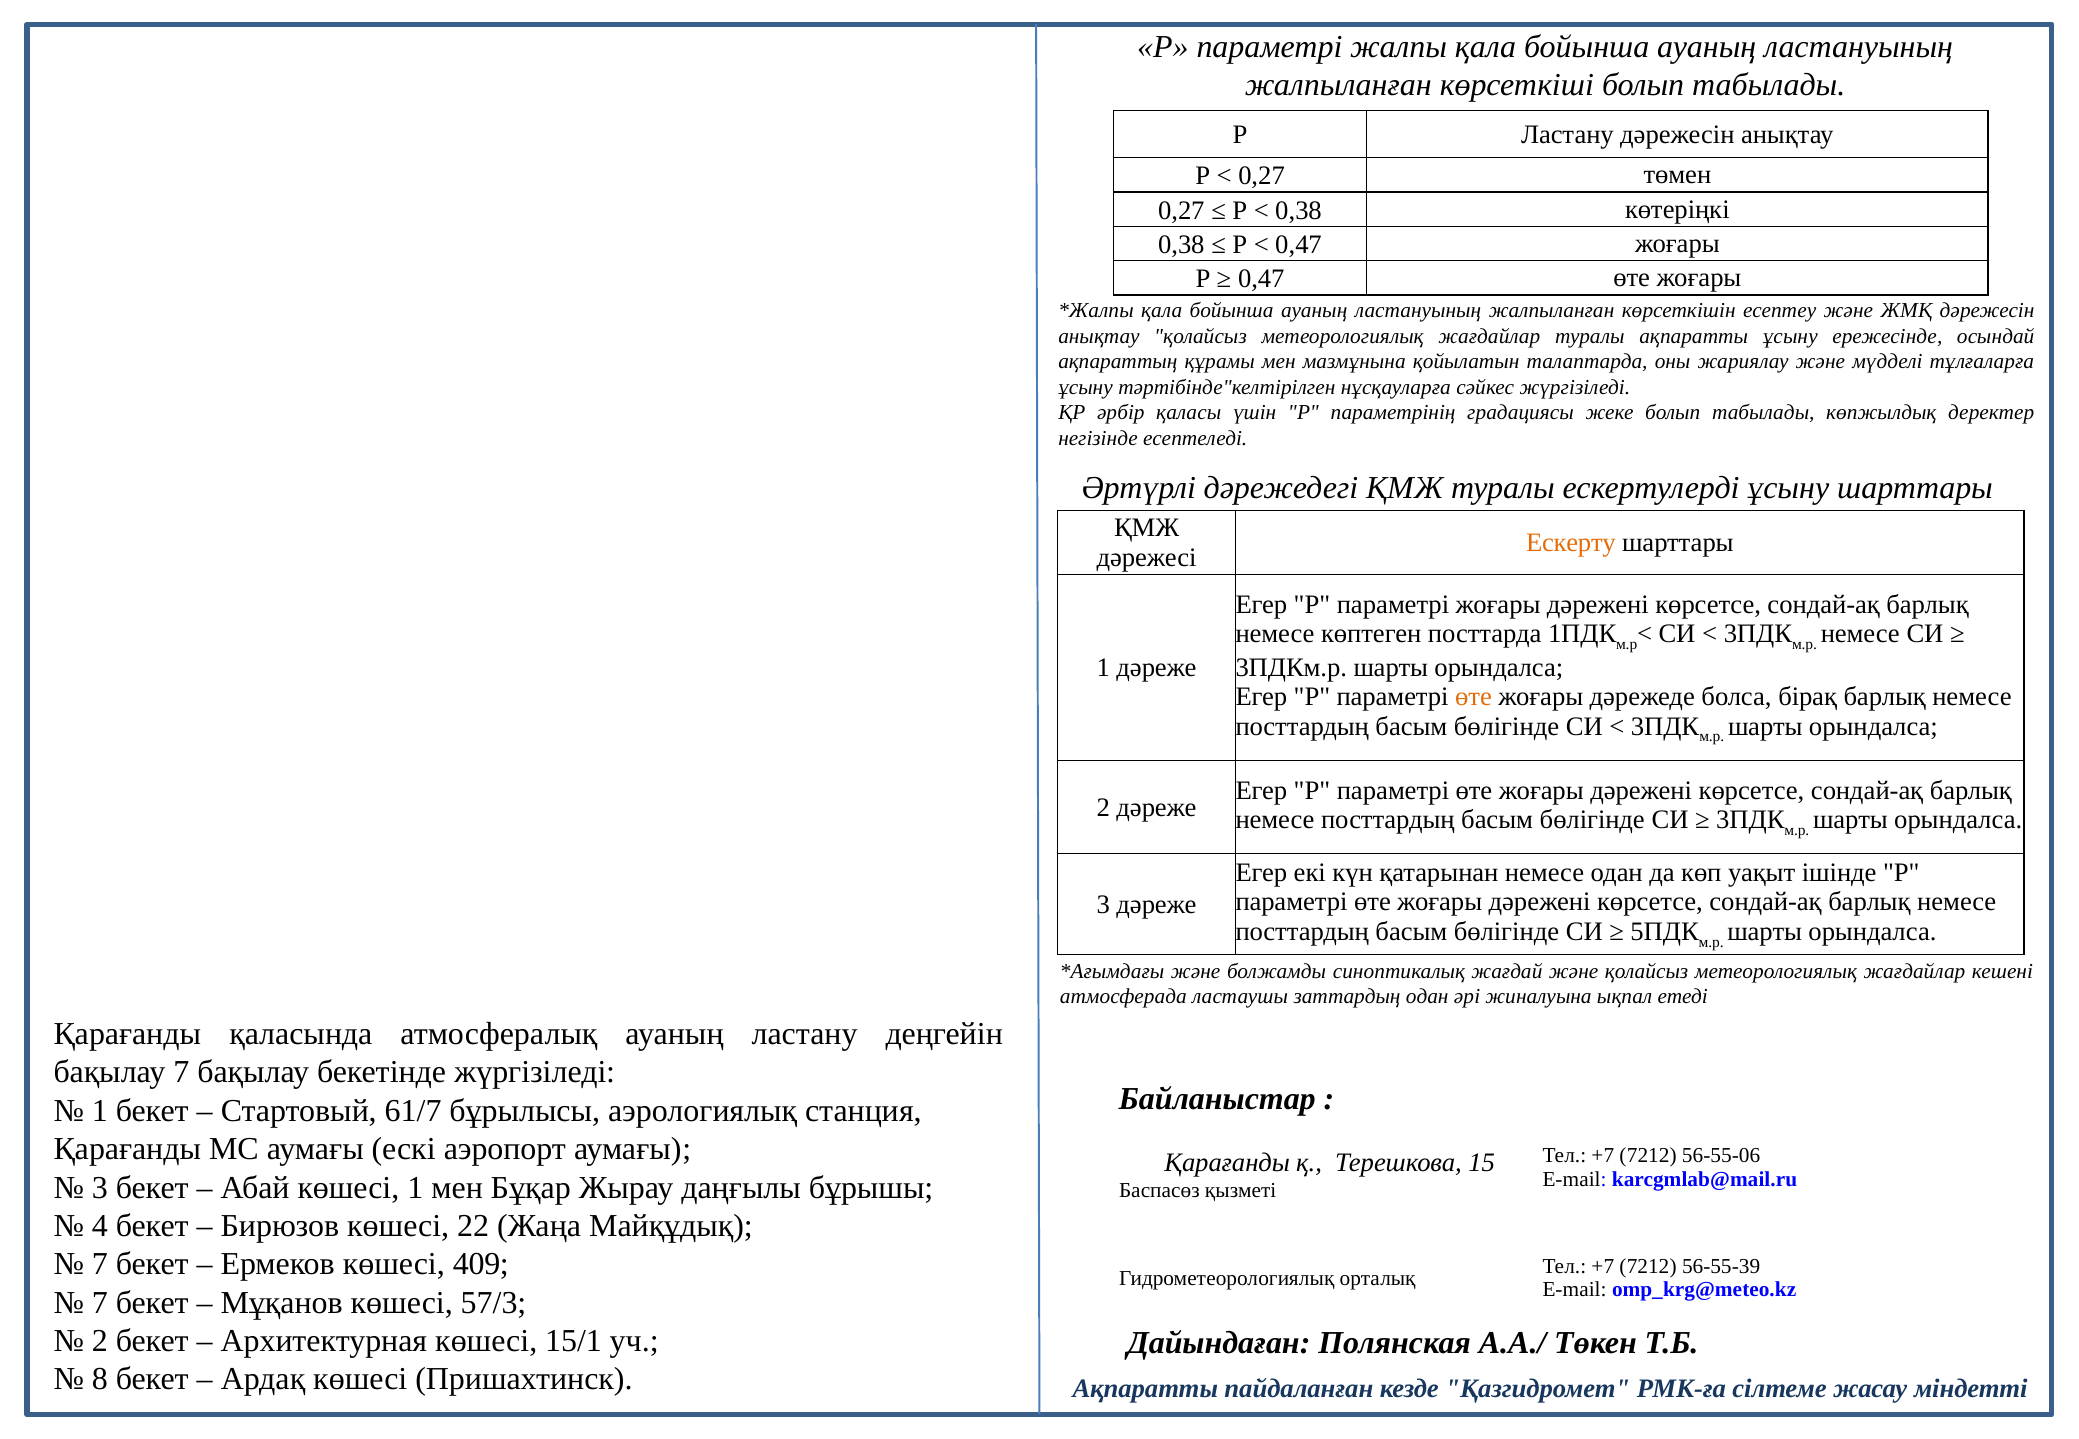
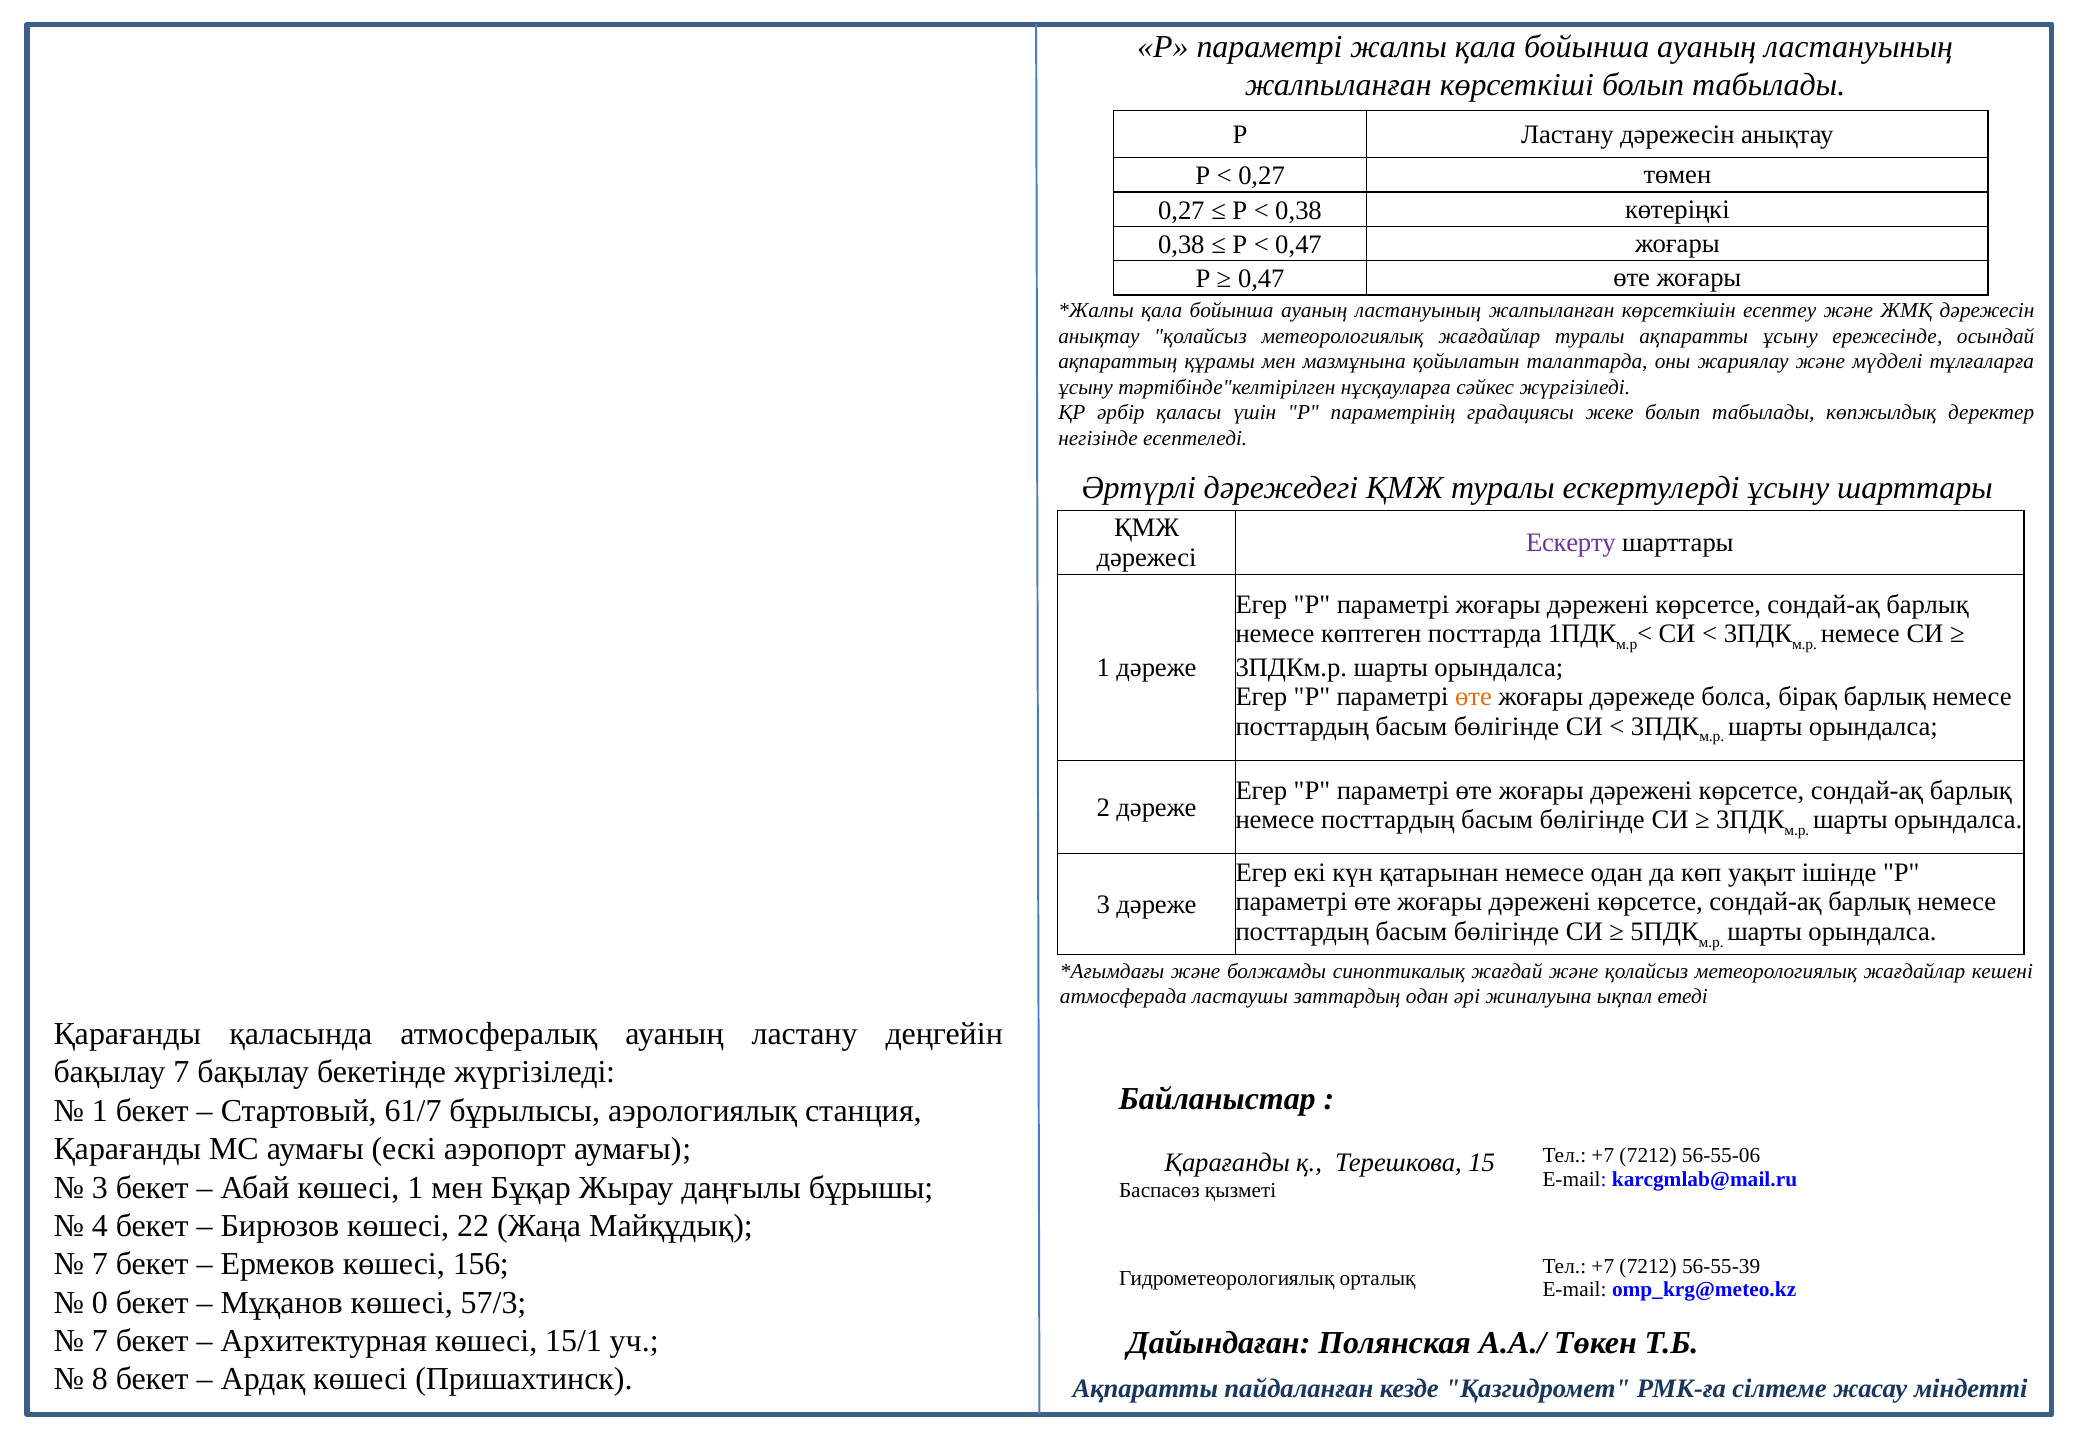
Ескерту colour: orange -> purple (1571, 543)
409: 409 -> 156 (481, 1265)
7: 7 -> 0 (100, 1303)
2: 2 -> 7 (100, 1341)
